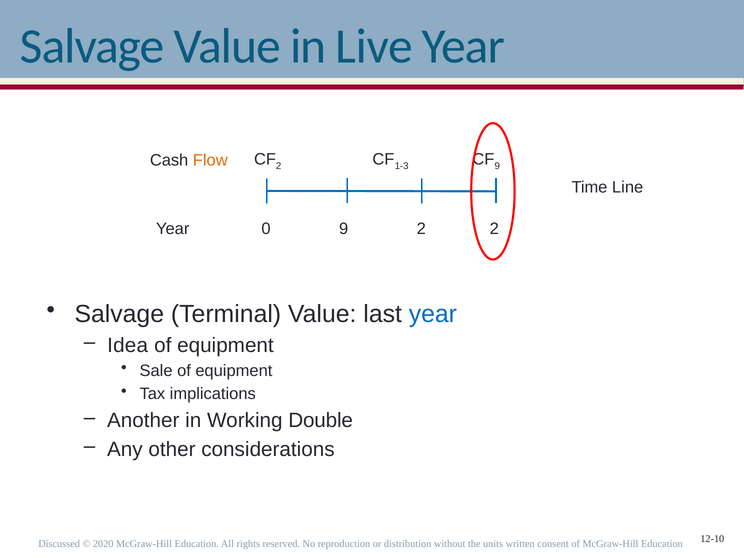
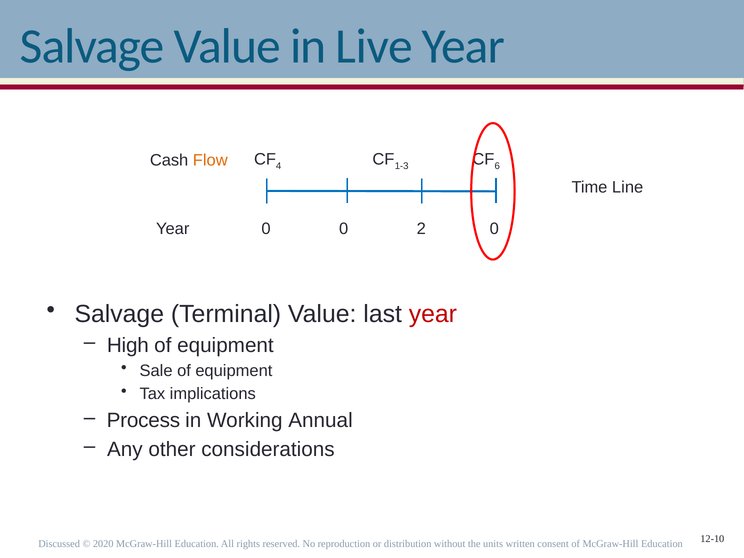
2: 2 -> 4 (279, 166)
9: 9 -> 6 (497, 166)
0 9: 9 -> 0 (344, 229)
2 2: 2 -> 0 (494, 229)
year colour: blue -> red (433, 314)
Idea: Idea -> High (128, 345)
Another: Another -> Process (143, 421)
Double: Double -> Annual (321, 421)
